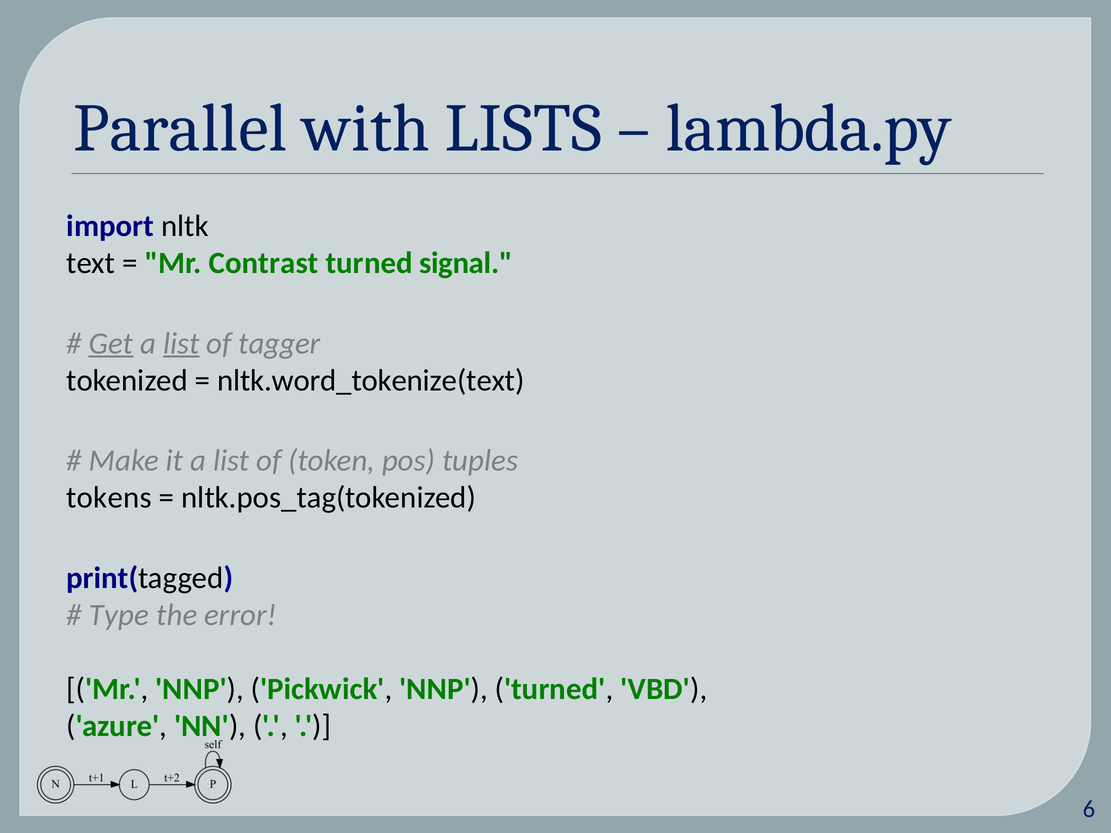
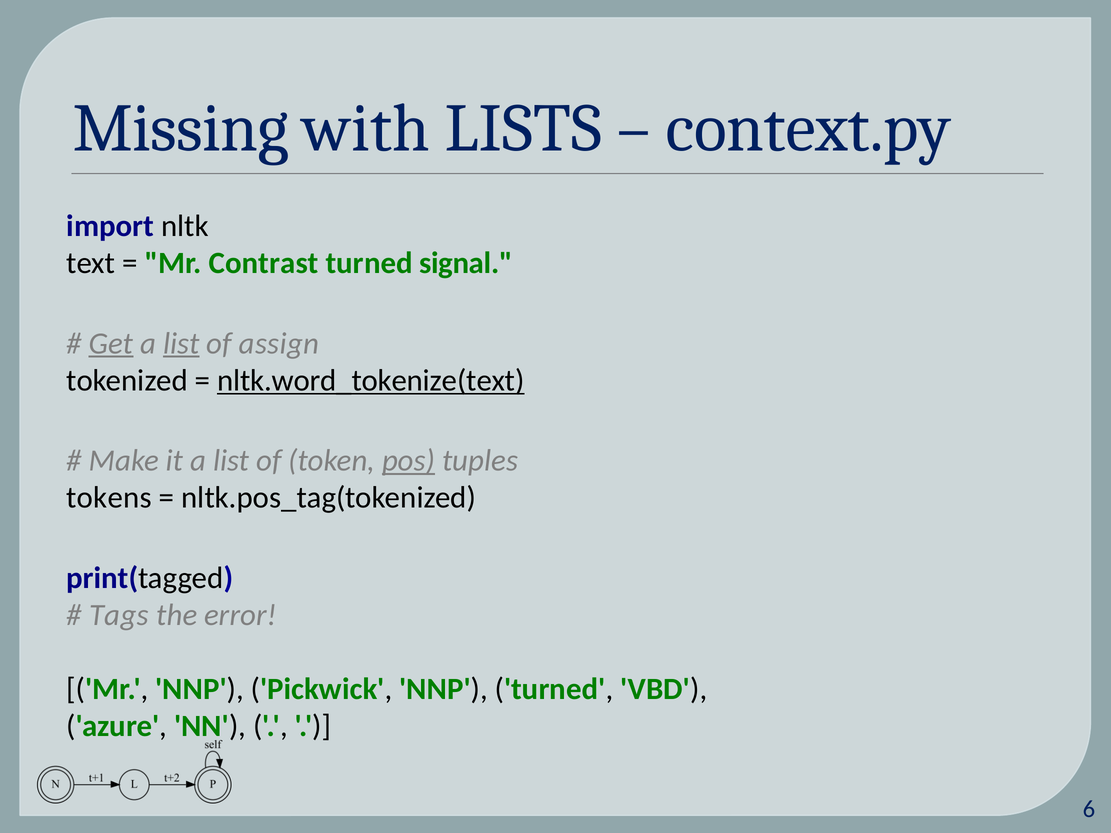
Parallel: Parallel -> Missing (181, 128)
lambda.py: lambda.py -> context.py (808, 128)
tagger: tagger -> assign (279, 343)
nltk.word_tokenize(text underline: none -> present (371, 381)
pos underline: none -> present (409, 461)
Type: Type -> Tags (119, 615)
